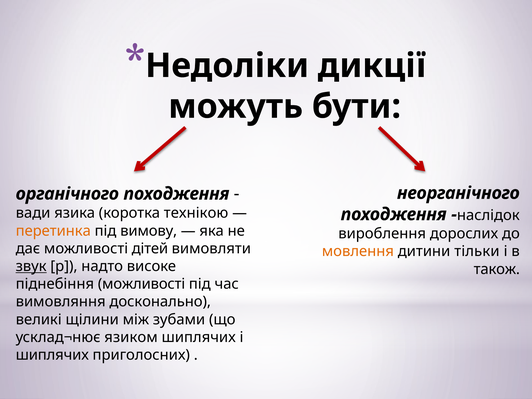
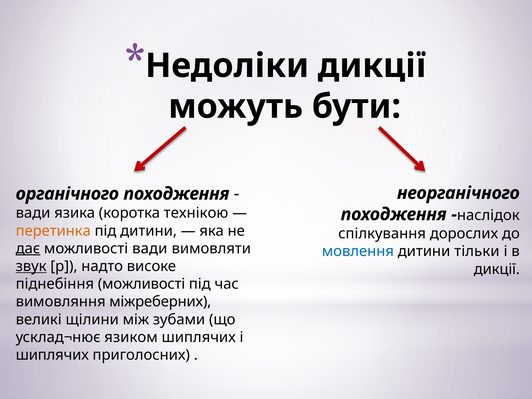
під вимову: вимову -> дитини (149, 231)
вироблення: вироблення -> спілкування (382, 234)
дає underline: none -> present (28, 249)
можливості дітей: дітей -> вади (150, 249)
мовлення colour: orange -> blue (358, 251)
також: також -> дикції (497, 269)
досконально: досконально -> міжреберних (160, 302)
